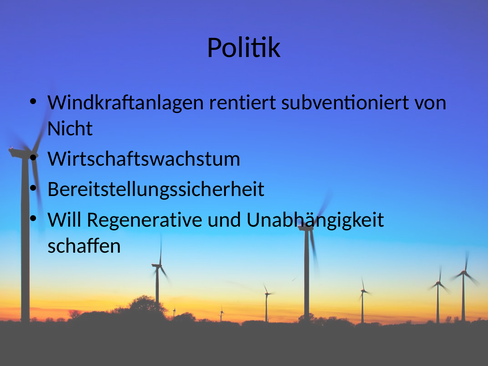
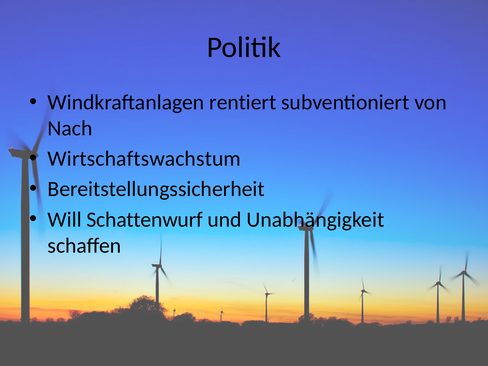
Nicht: Nicht -> Nach (70, 128)
Regenerative: Regenerative -> Schattenwurf (145, 220)
